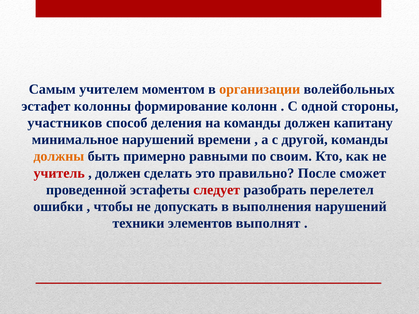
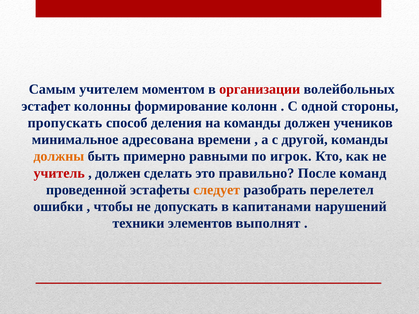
организации colour: orange -> red (260, 89)
участников: участников -> пропускать (65, 123)
капитану: капитану -> учеников (363, 123)
минимальное нарушений: нарушений -> адресована (158, 140)
своим: своим -> игрок (291, 156)
сможет: сможет -> команд (363, 173)
следует colour: red -> orange (217, 190)
выполнения: выполнения -> капитанами (272, 207)
